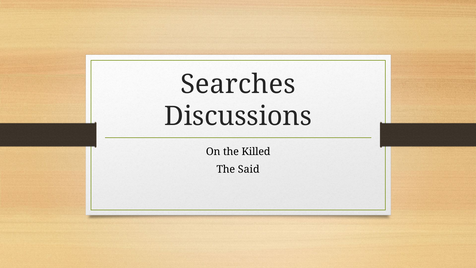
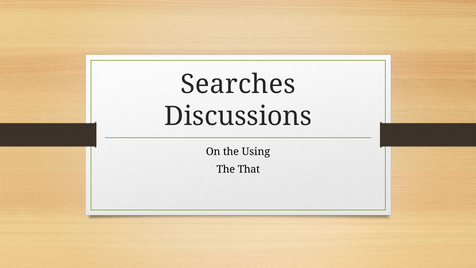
Killed: Killed -> Using (256, 152)
Said: Said -> That (249, 169)
